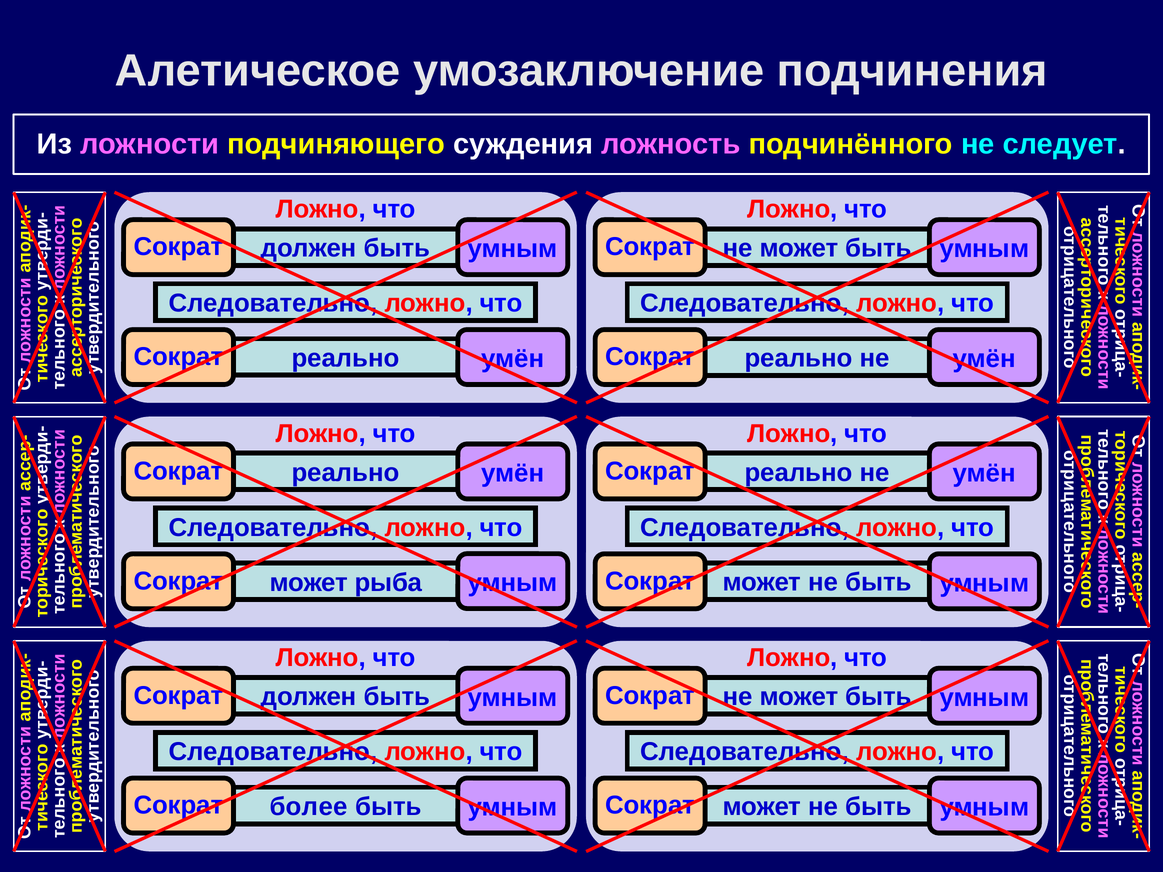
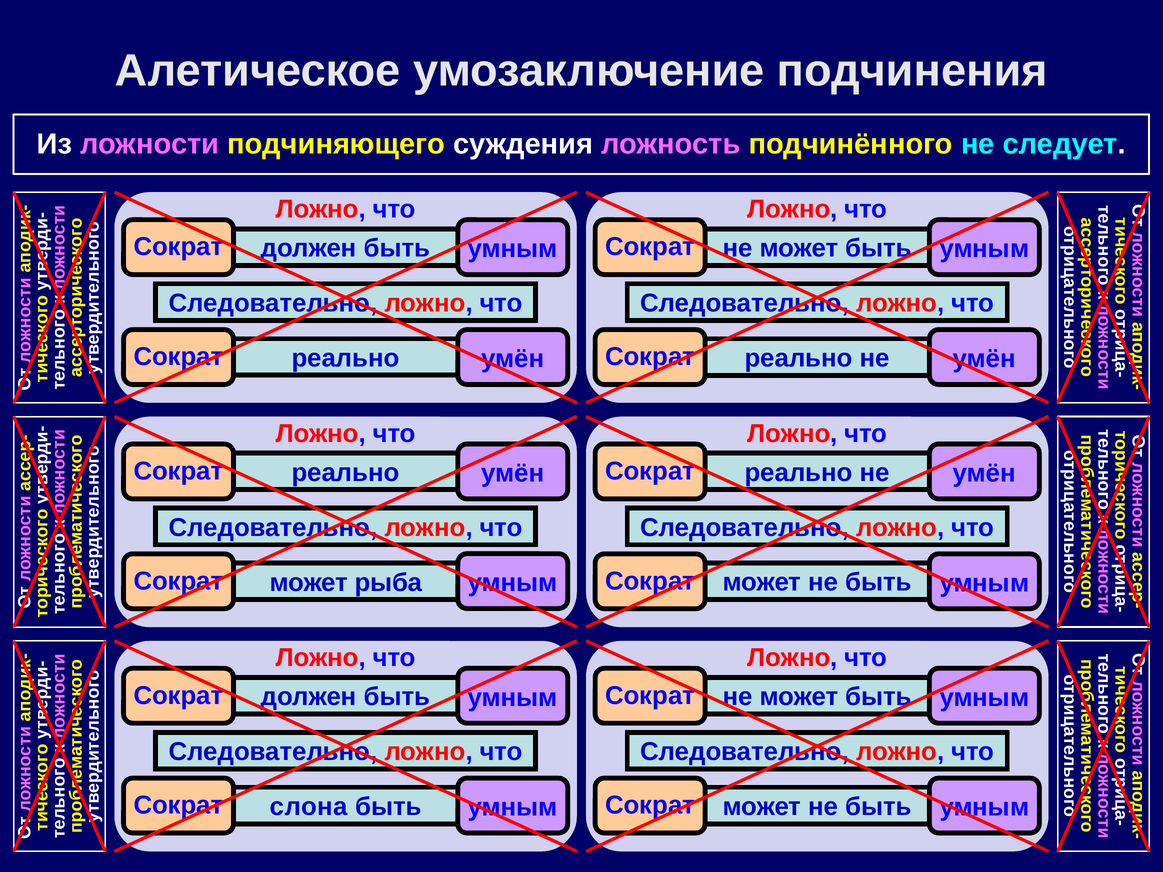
более: более -> слона (309, 807)
